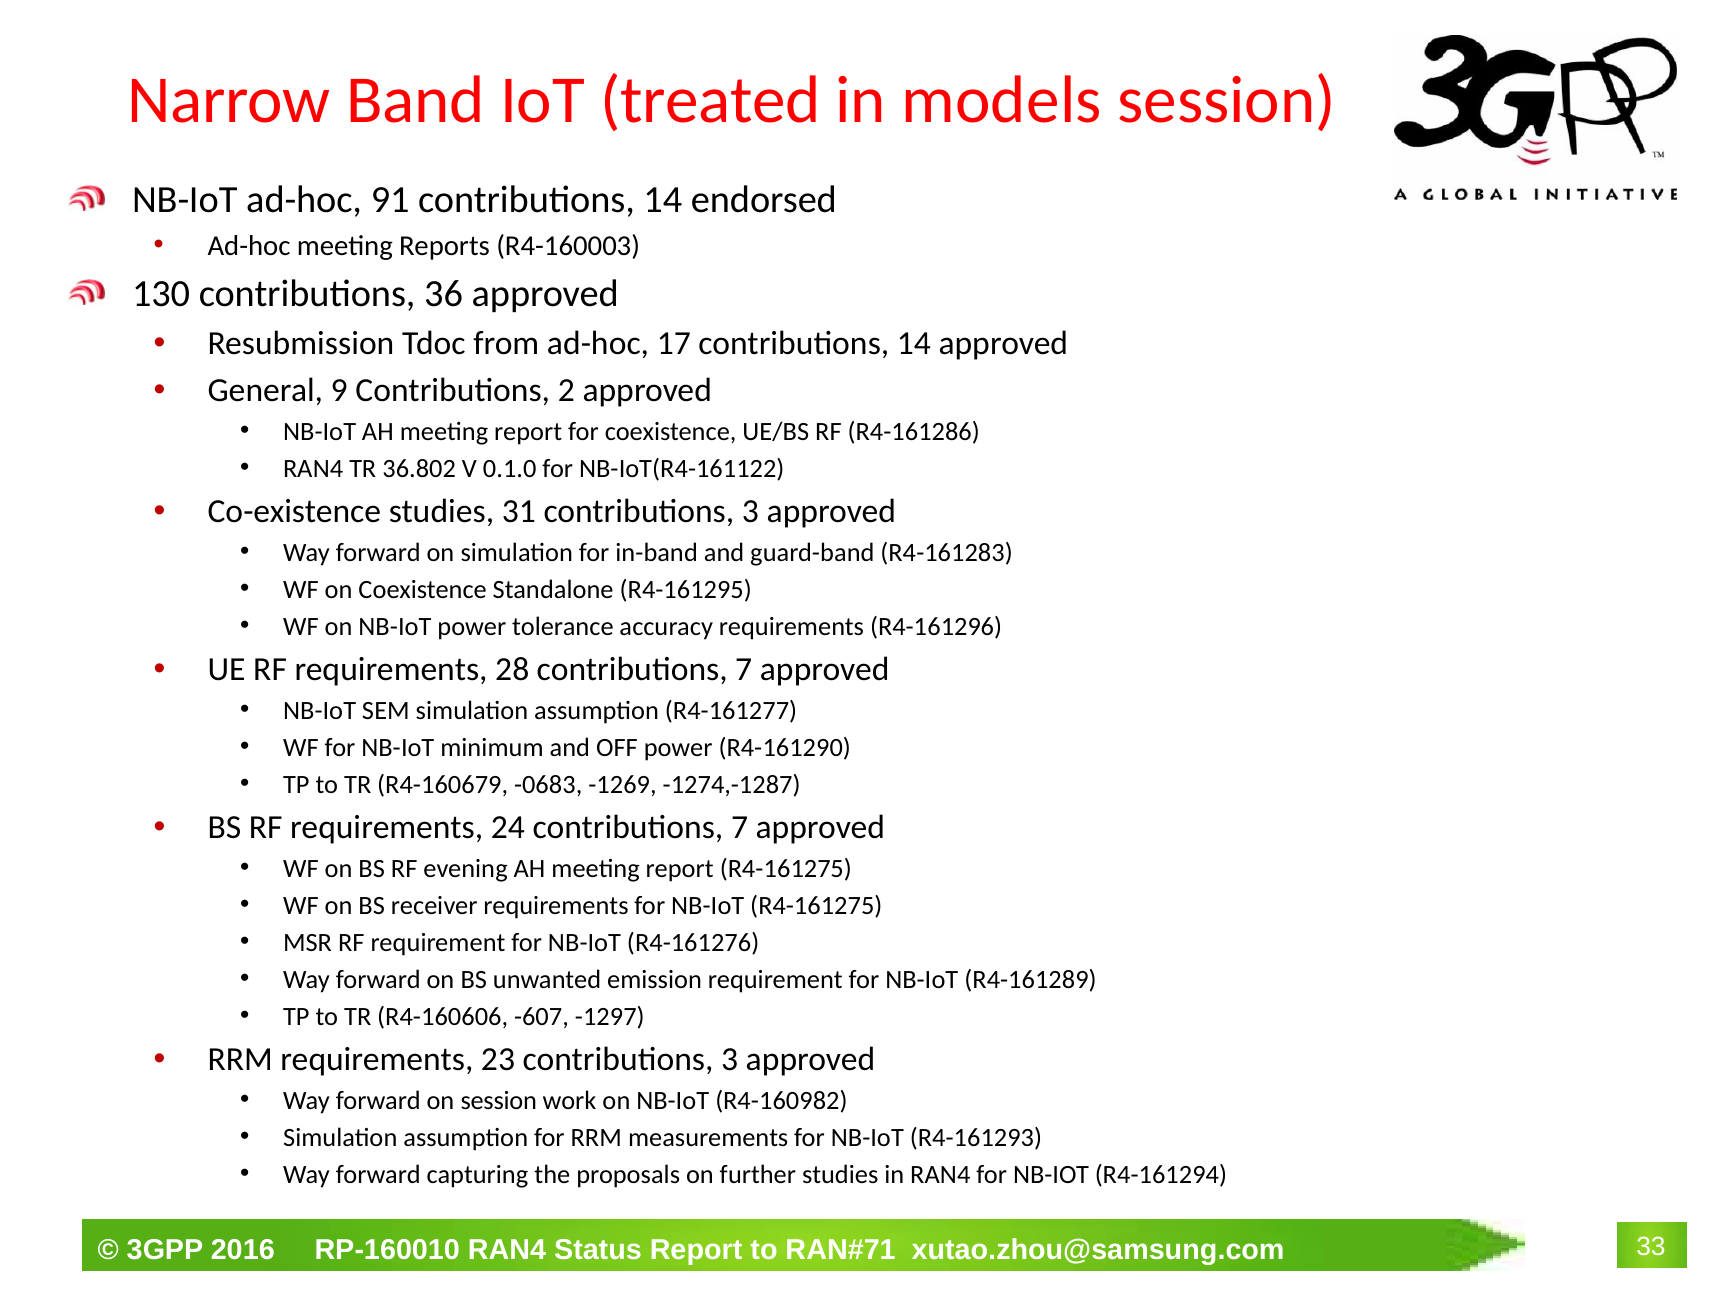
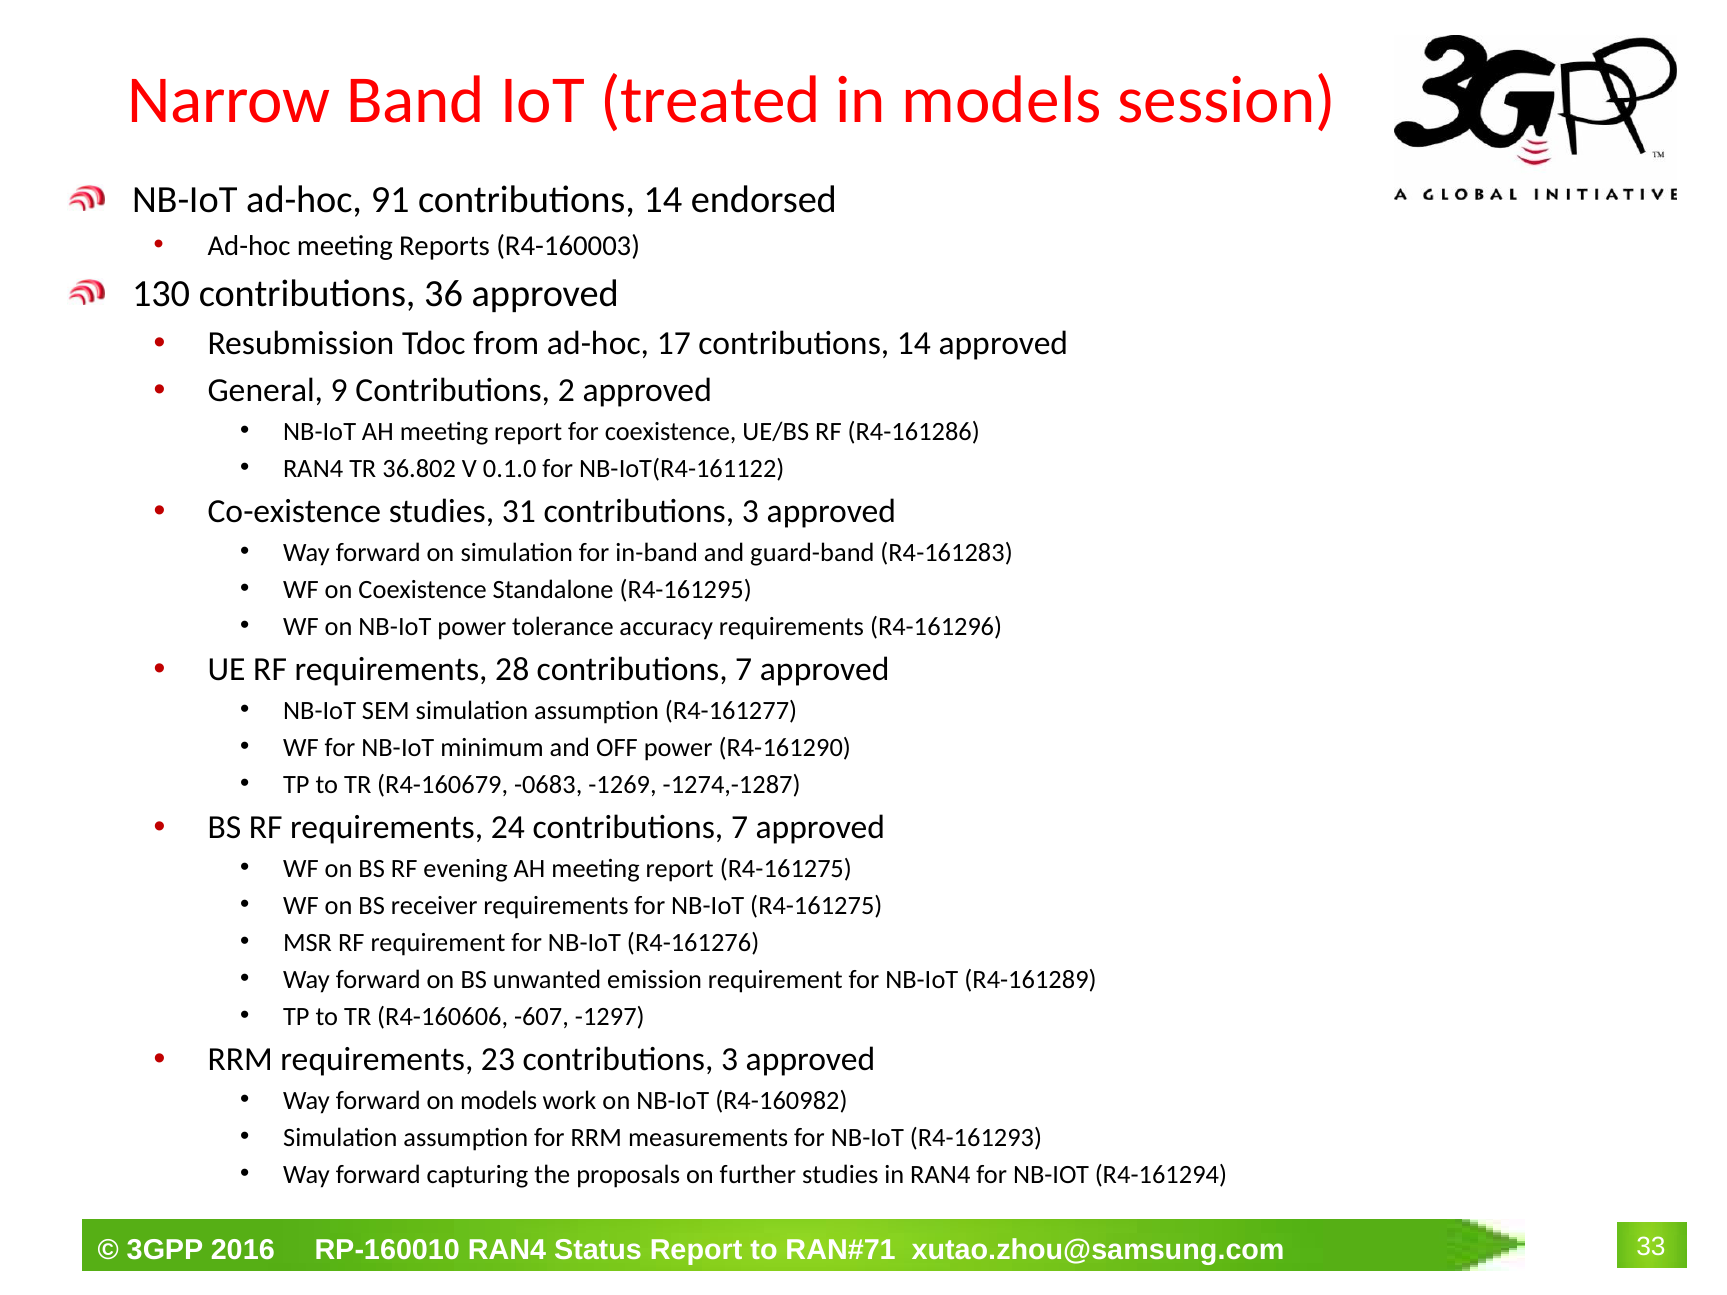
on session: session -> models (499, 1101)
